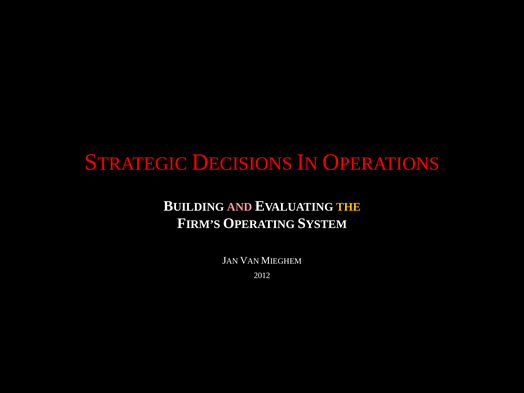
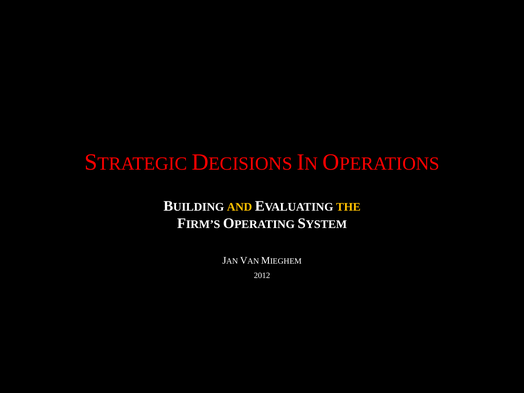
AND colour: pink -> yellow (240, 207)
